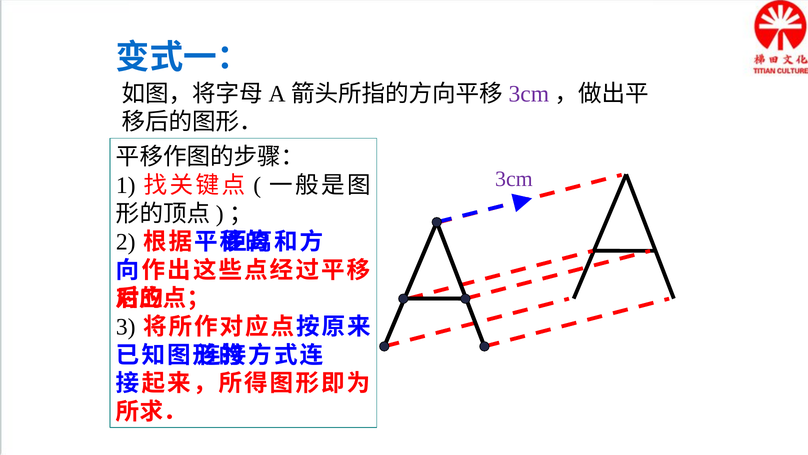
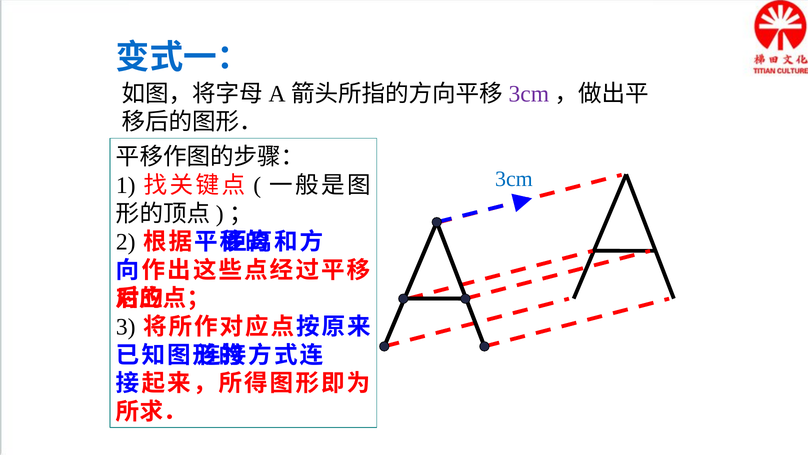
3cm colour: purple -> blue (514, 179)
